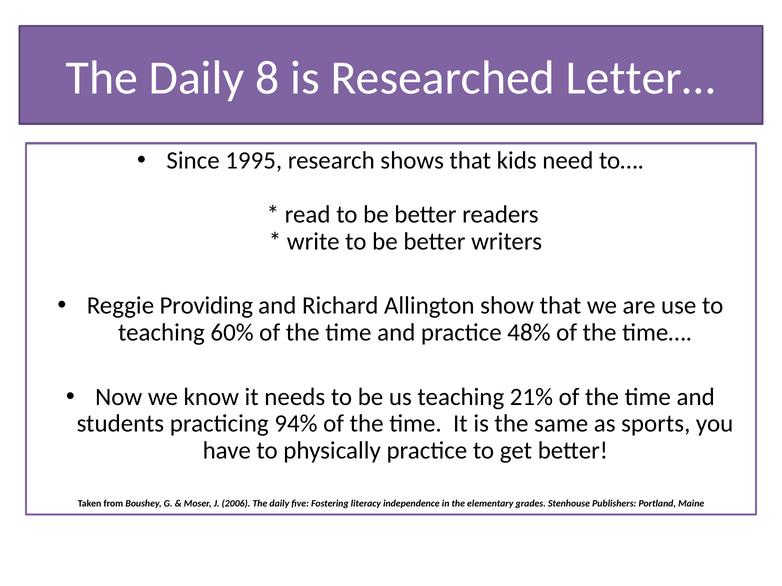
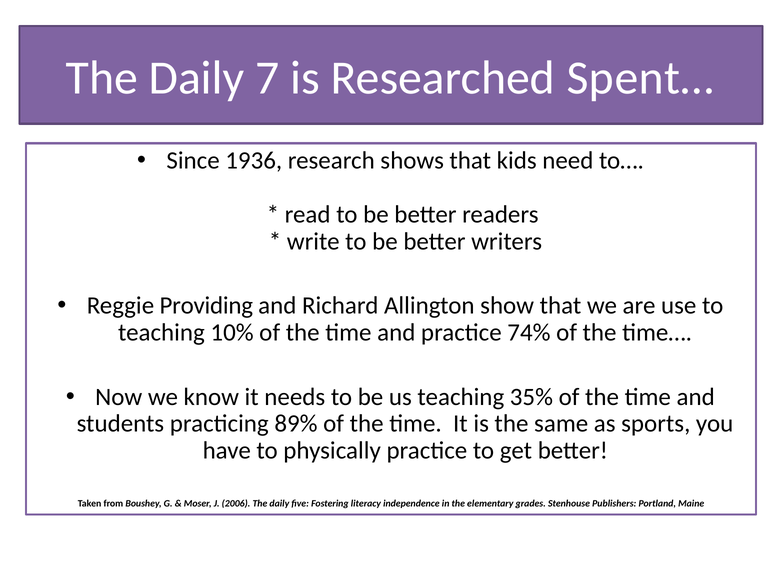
8: 8 -> 7 (267, 78)
Letter…: Letter… -> Spent… (640, 78)
1995: 1995 -> 1936 (254, 161)
60%: 60% -> 10% (232, 333)
48%: 48% -> 74% (529, 333)
21%: 21% -> 35% (531, 397)
94%: 94% -> 89% (296, 424)
